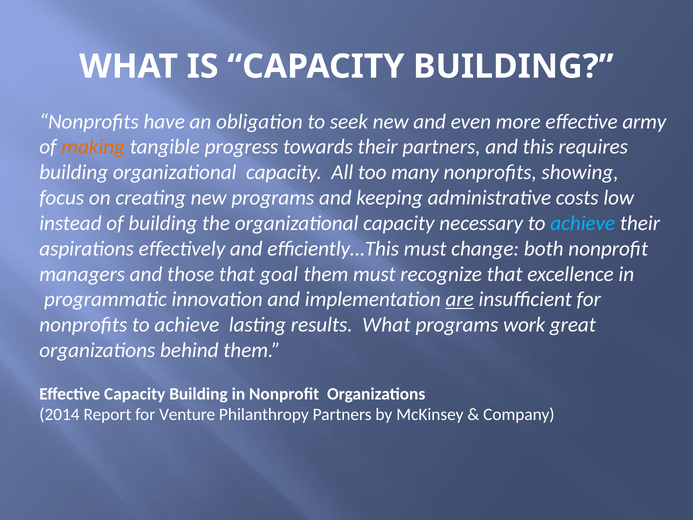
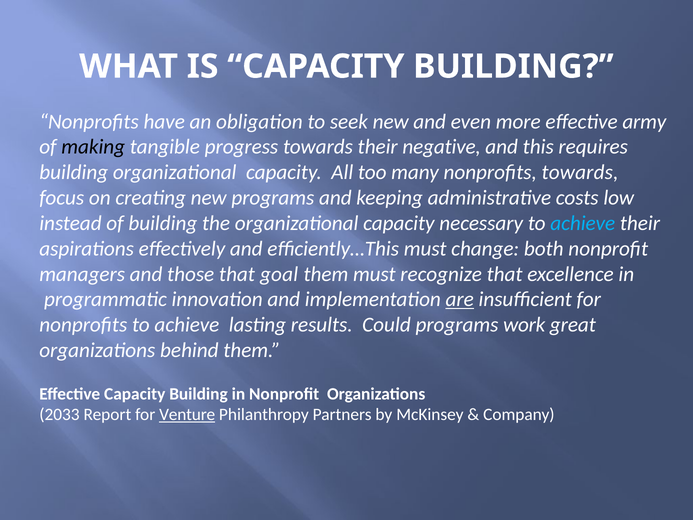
making colour: orange -> black (93, 147)
their partners: partners -> negative (442, 147)
nonprofits showing: showing -> towards (580, 172)
results What: What -> Could (386, 325)
2014: 2014 -> 2033 (59, 415)
Venture underline: none -> present (187, 415)
